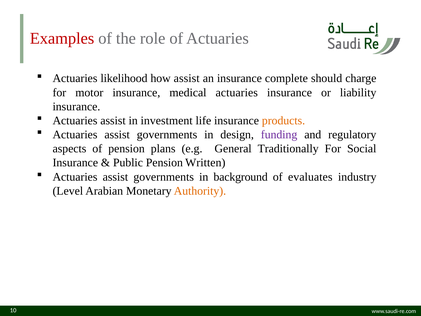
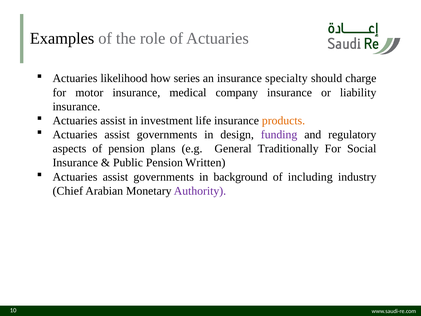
Examples colour: red -> black (62, 38)
how assist: assist -> series (187, 78)
complete: complete -> specialty (286, 78)
medical actuaries: actuaries -> company (237, 92)
evaluates: evaluates -> including (310, 177)
Level: Level -> Chief (68, 191)
Authority colour: orange -> purple (200, 191)
